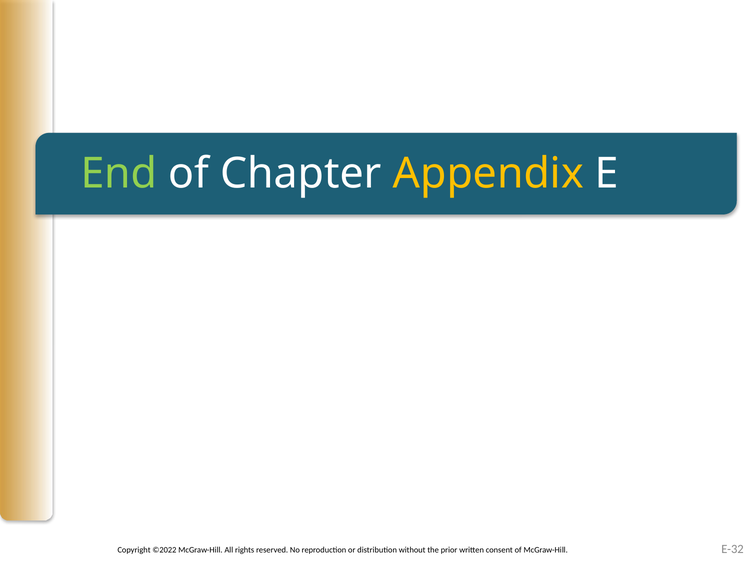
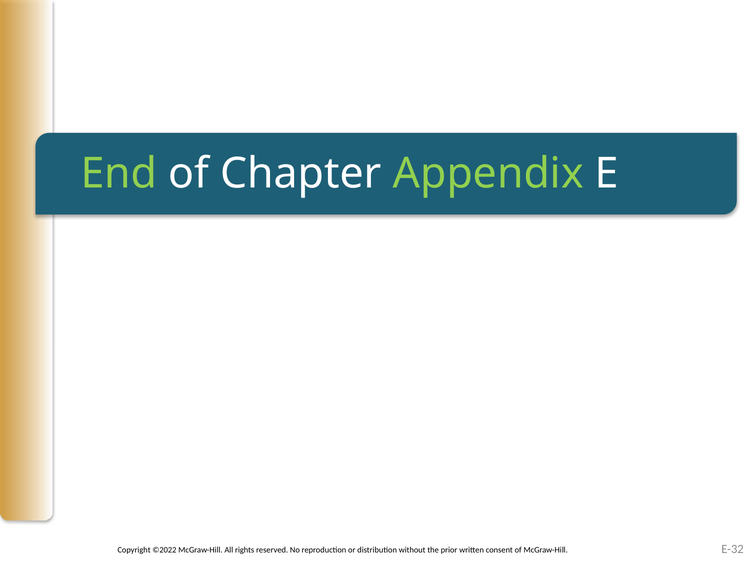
Appendix colour: yellow -> light green (488, 174)
